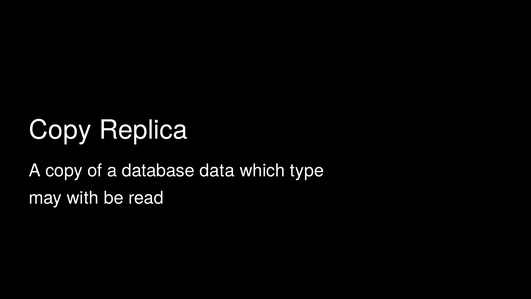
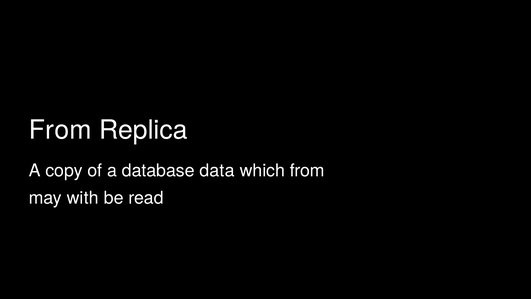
Copy: Copy -> From (60, 130)
which type: type -> from (307, 170)
